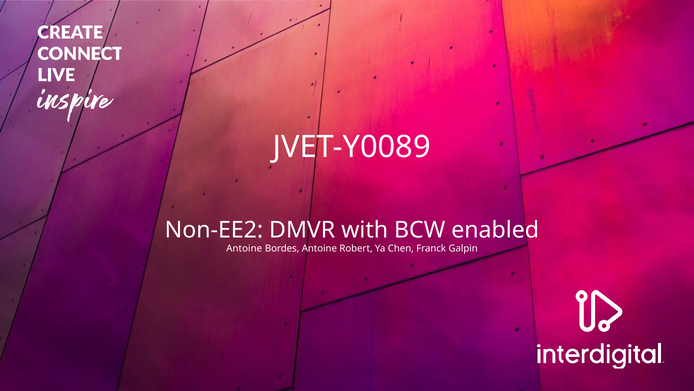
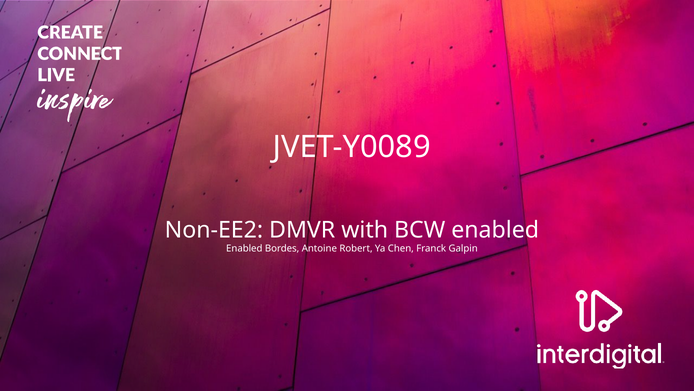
Antoine: Antoine -> Enabled (244, 248)
